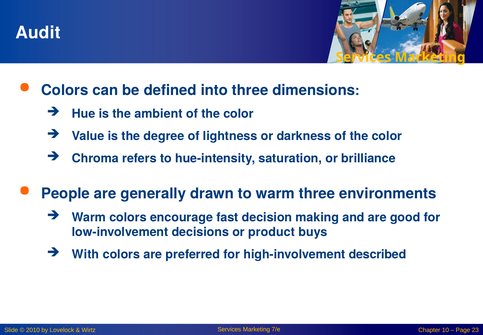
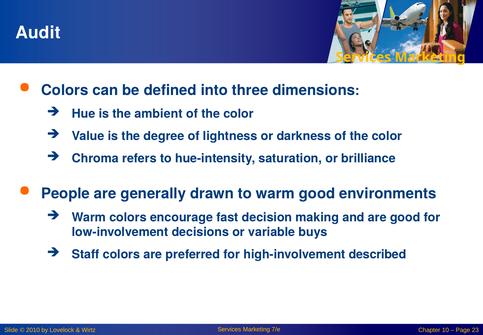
warm three: three -> good (317, 193)
product: product -> variable (272, 232)
With: With -> Staff (86, 254)
